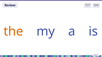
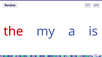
the colour: orange -> red (13, 32)
